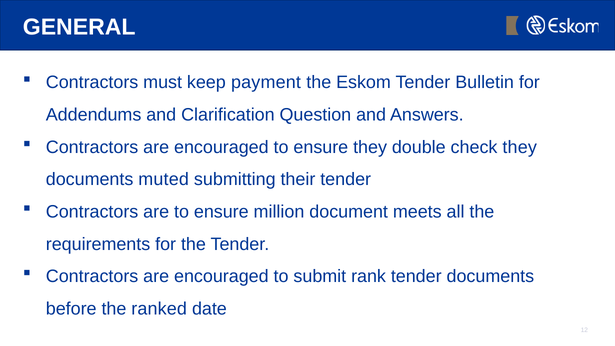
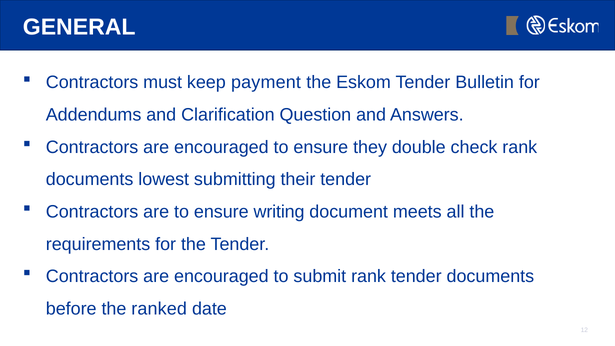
check they: they -> rank (520, 147)
muted: muted -> lowest (164, 179)
million: million -> writing (279, 212)
